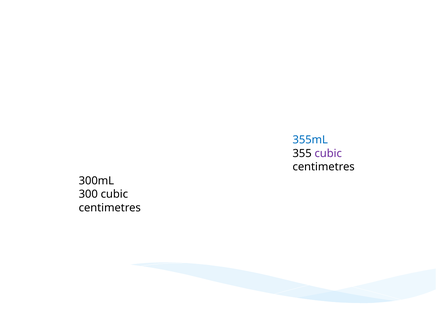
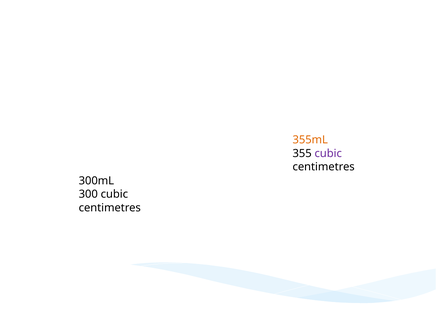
355mL colour: blue -> orange (310, 140)
